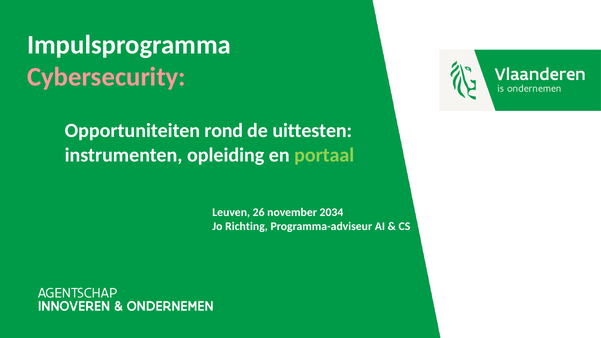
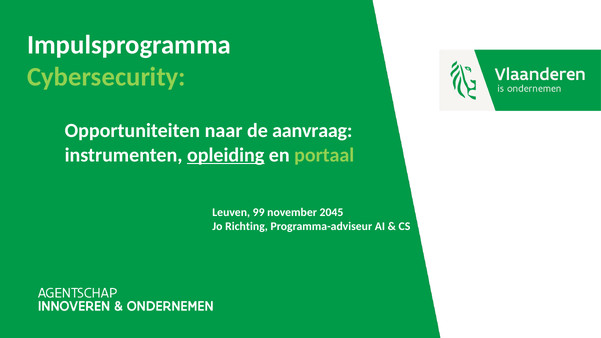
Cybersecurity colour: pink -> light green (106, 77)
rond: rond -> naar (224, 131)
uittesten: uittesten -> aanvraag (312, 131)
opleiding underline: none -> present (226, 155)
26: 26 -> 99 (259, 213)
2034: 2034 -> 2045 (331, 213)
